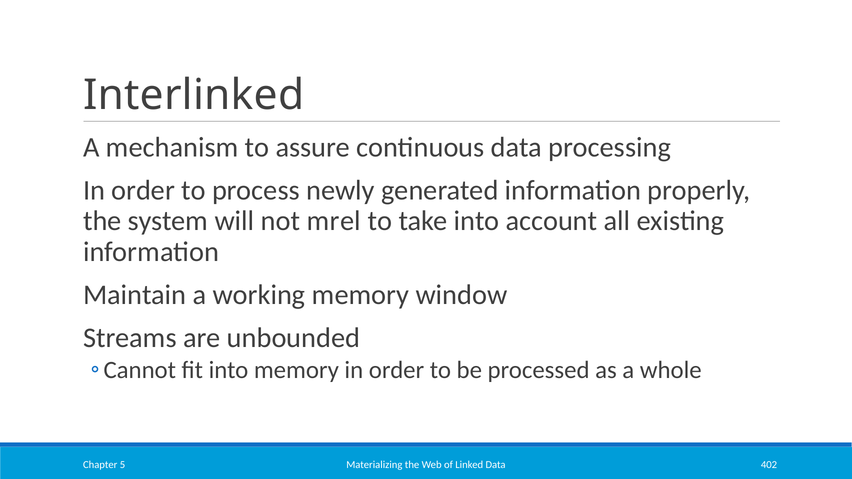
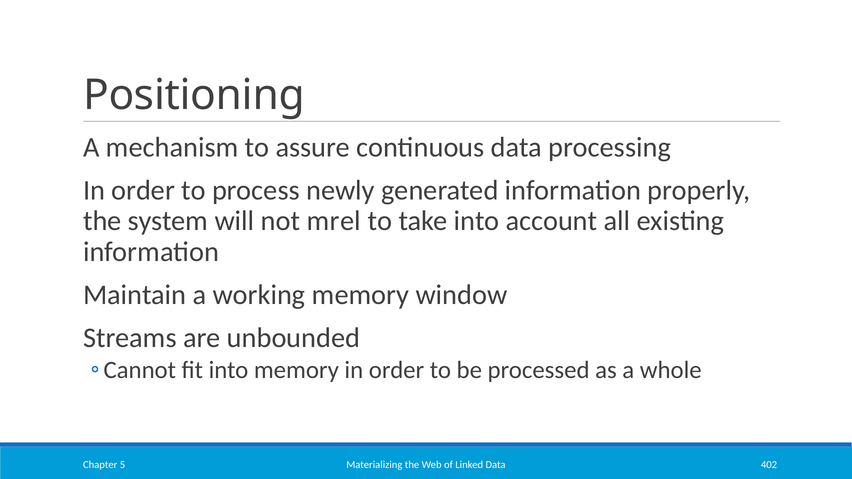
Interlinked: Interlinked -> Positioning (194, 95)
